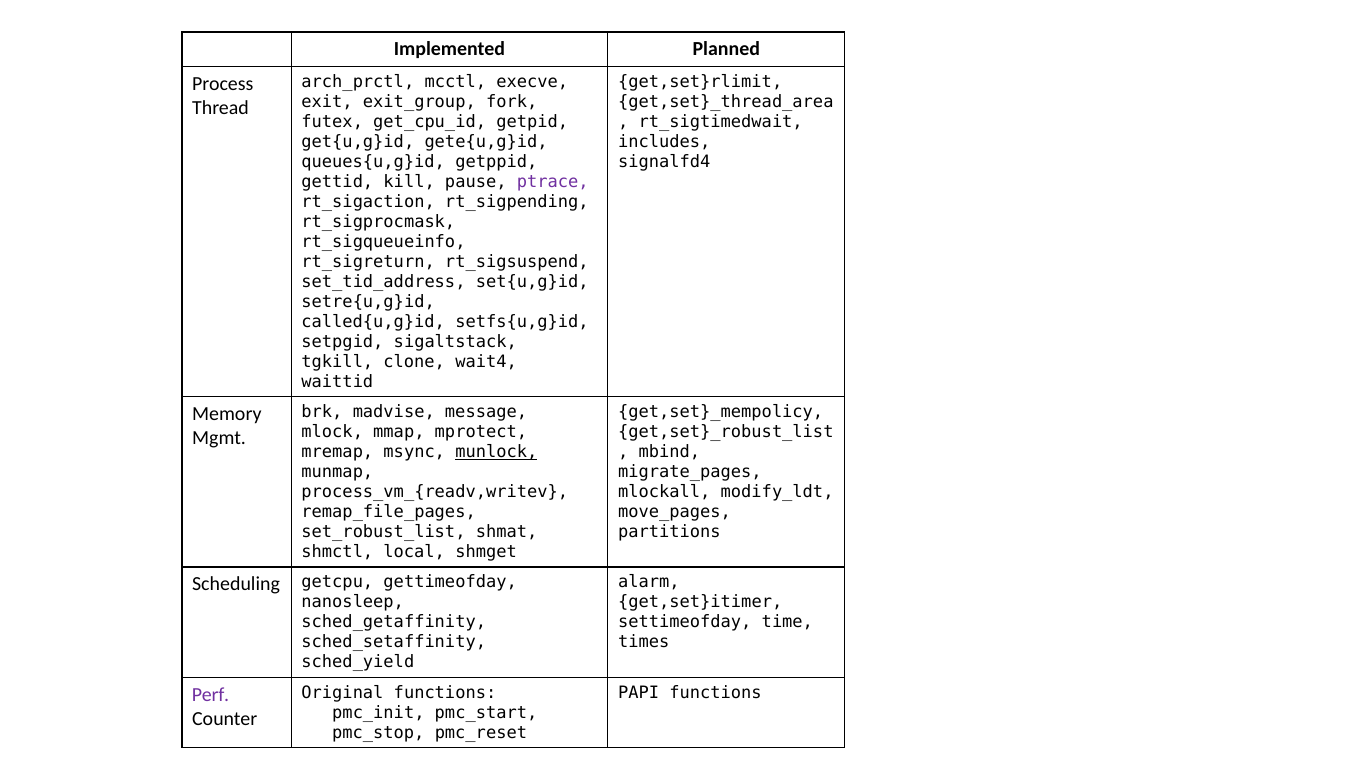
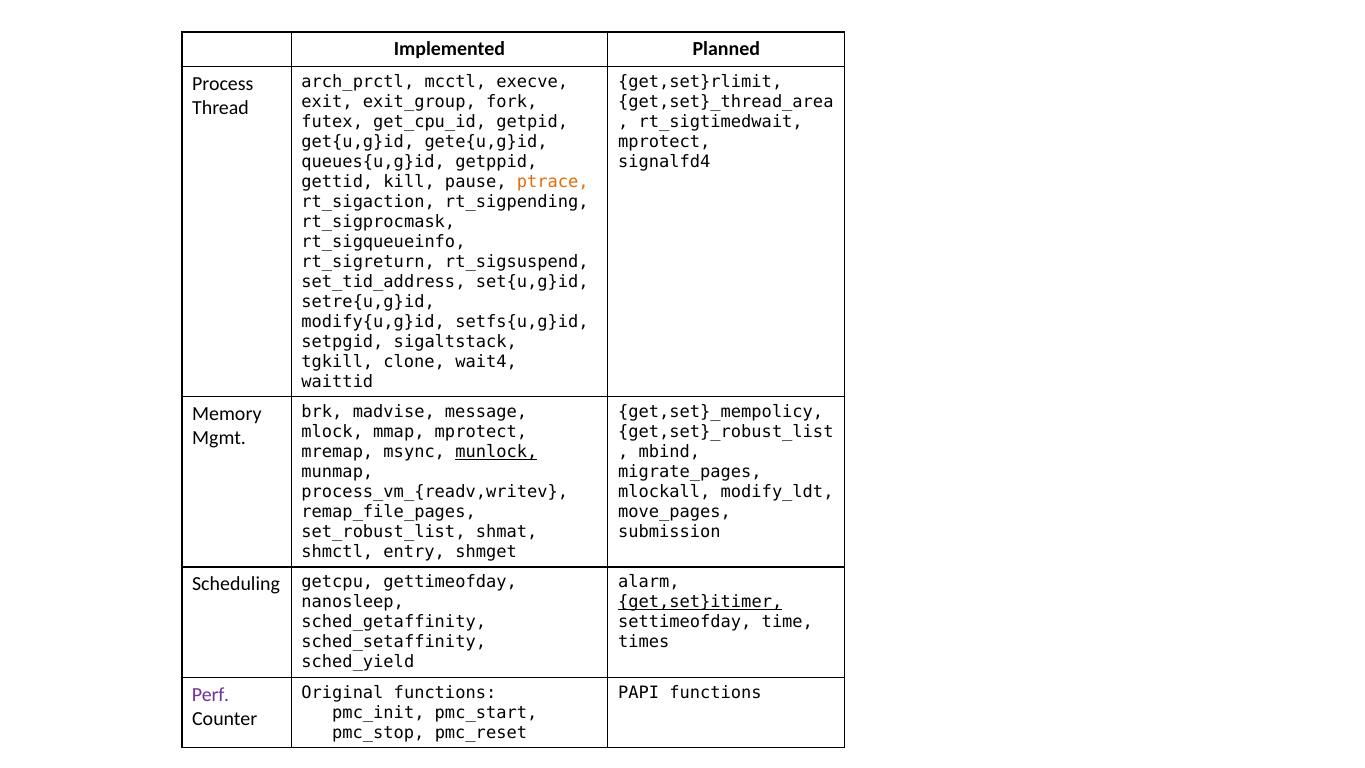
includes: includes -> mprotect (664, 142)
ptrace colour: purple -> orange (553, 182)
called{u,g}id: called{u,g}id -> modify{u,g}id (373, 322)
partitions: partitions -> submission (669, 532)
local: local -> entry (414, 552)
get,set}itimer underline: none -> present (700, 602)
